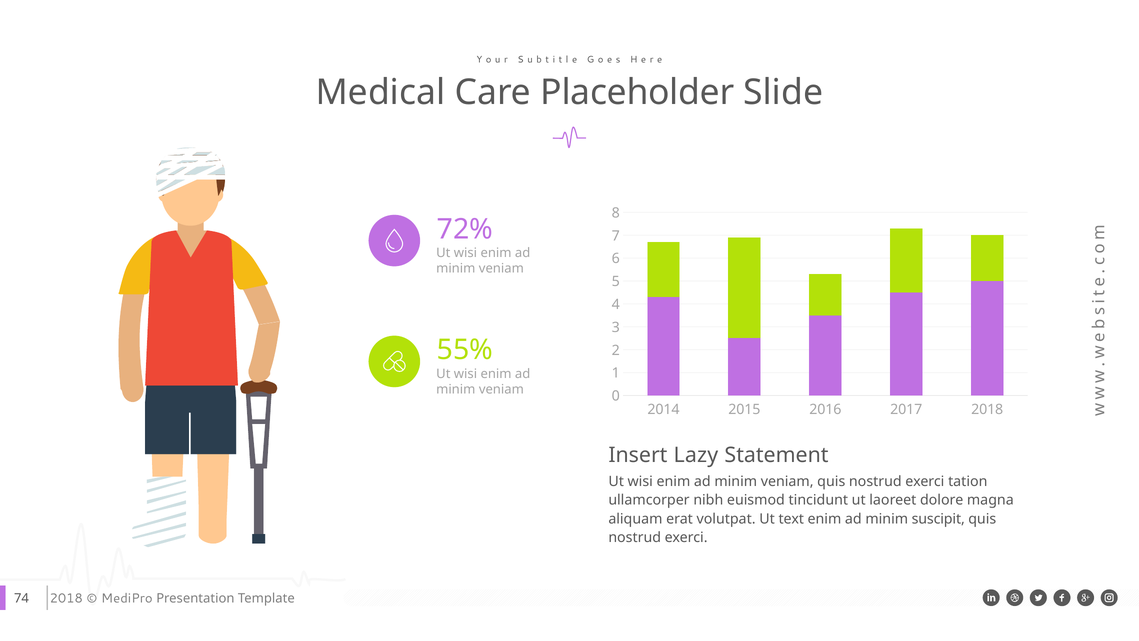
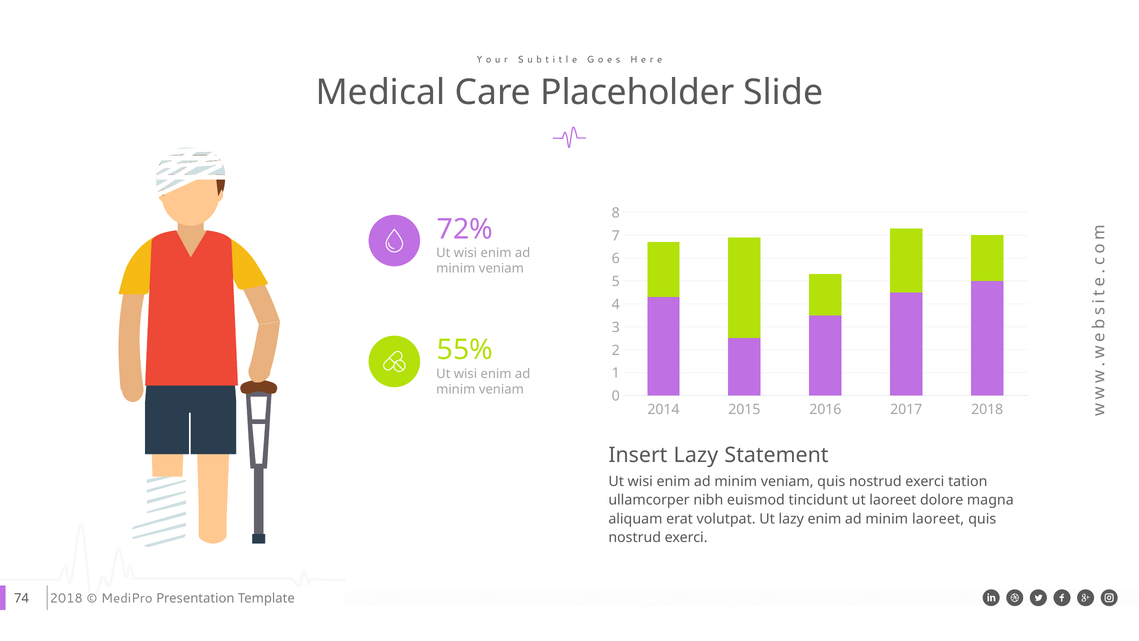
Ut text: text -> lazy (791, 519)
minim suscipit: suscipit -> laoreet (938, 519)
